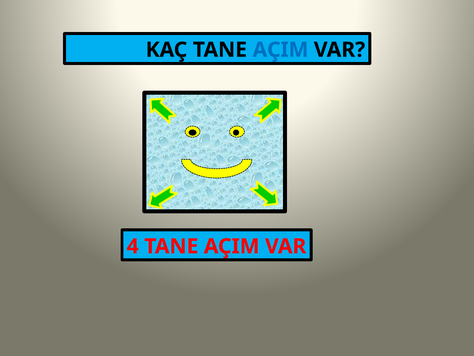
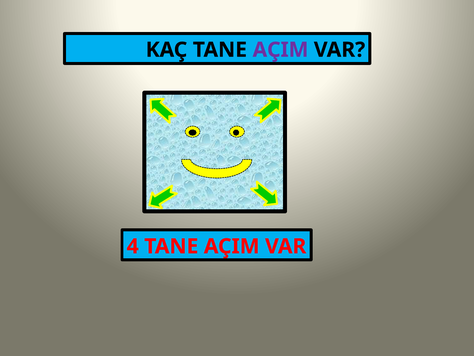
AÇIM colour: blue -> purple (281, 50)
